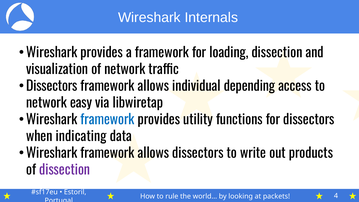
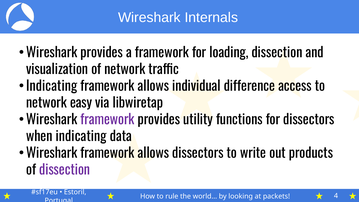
Dissectors: Dissectors -> Indicating (52, 86)
depending: depending -> difference (249, 86)
framework colour: blue -> purple (107, 120)
